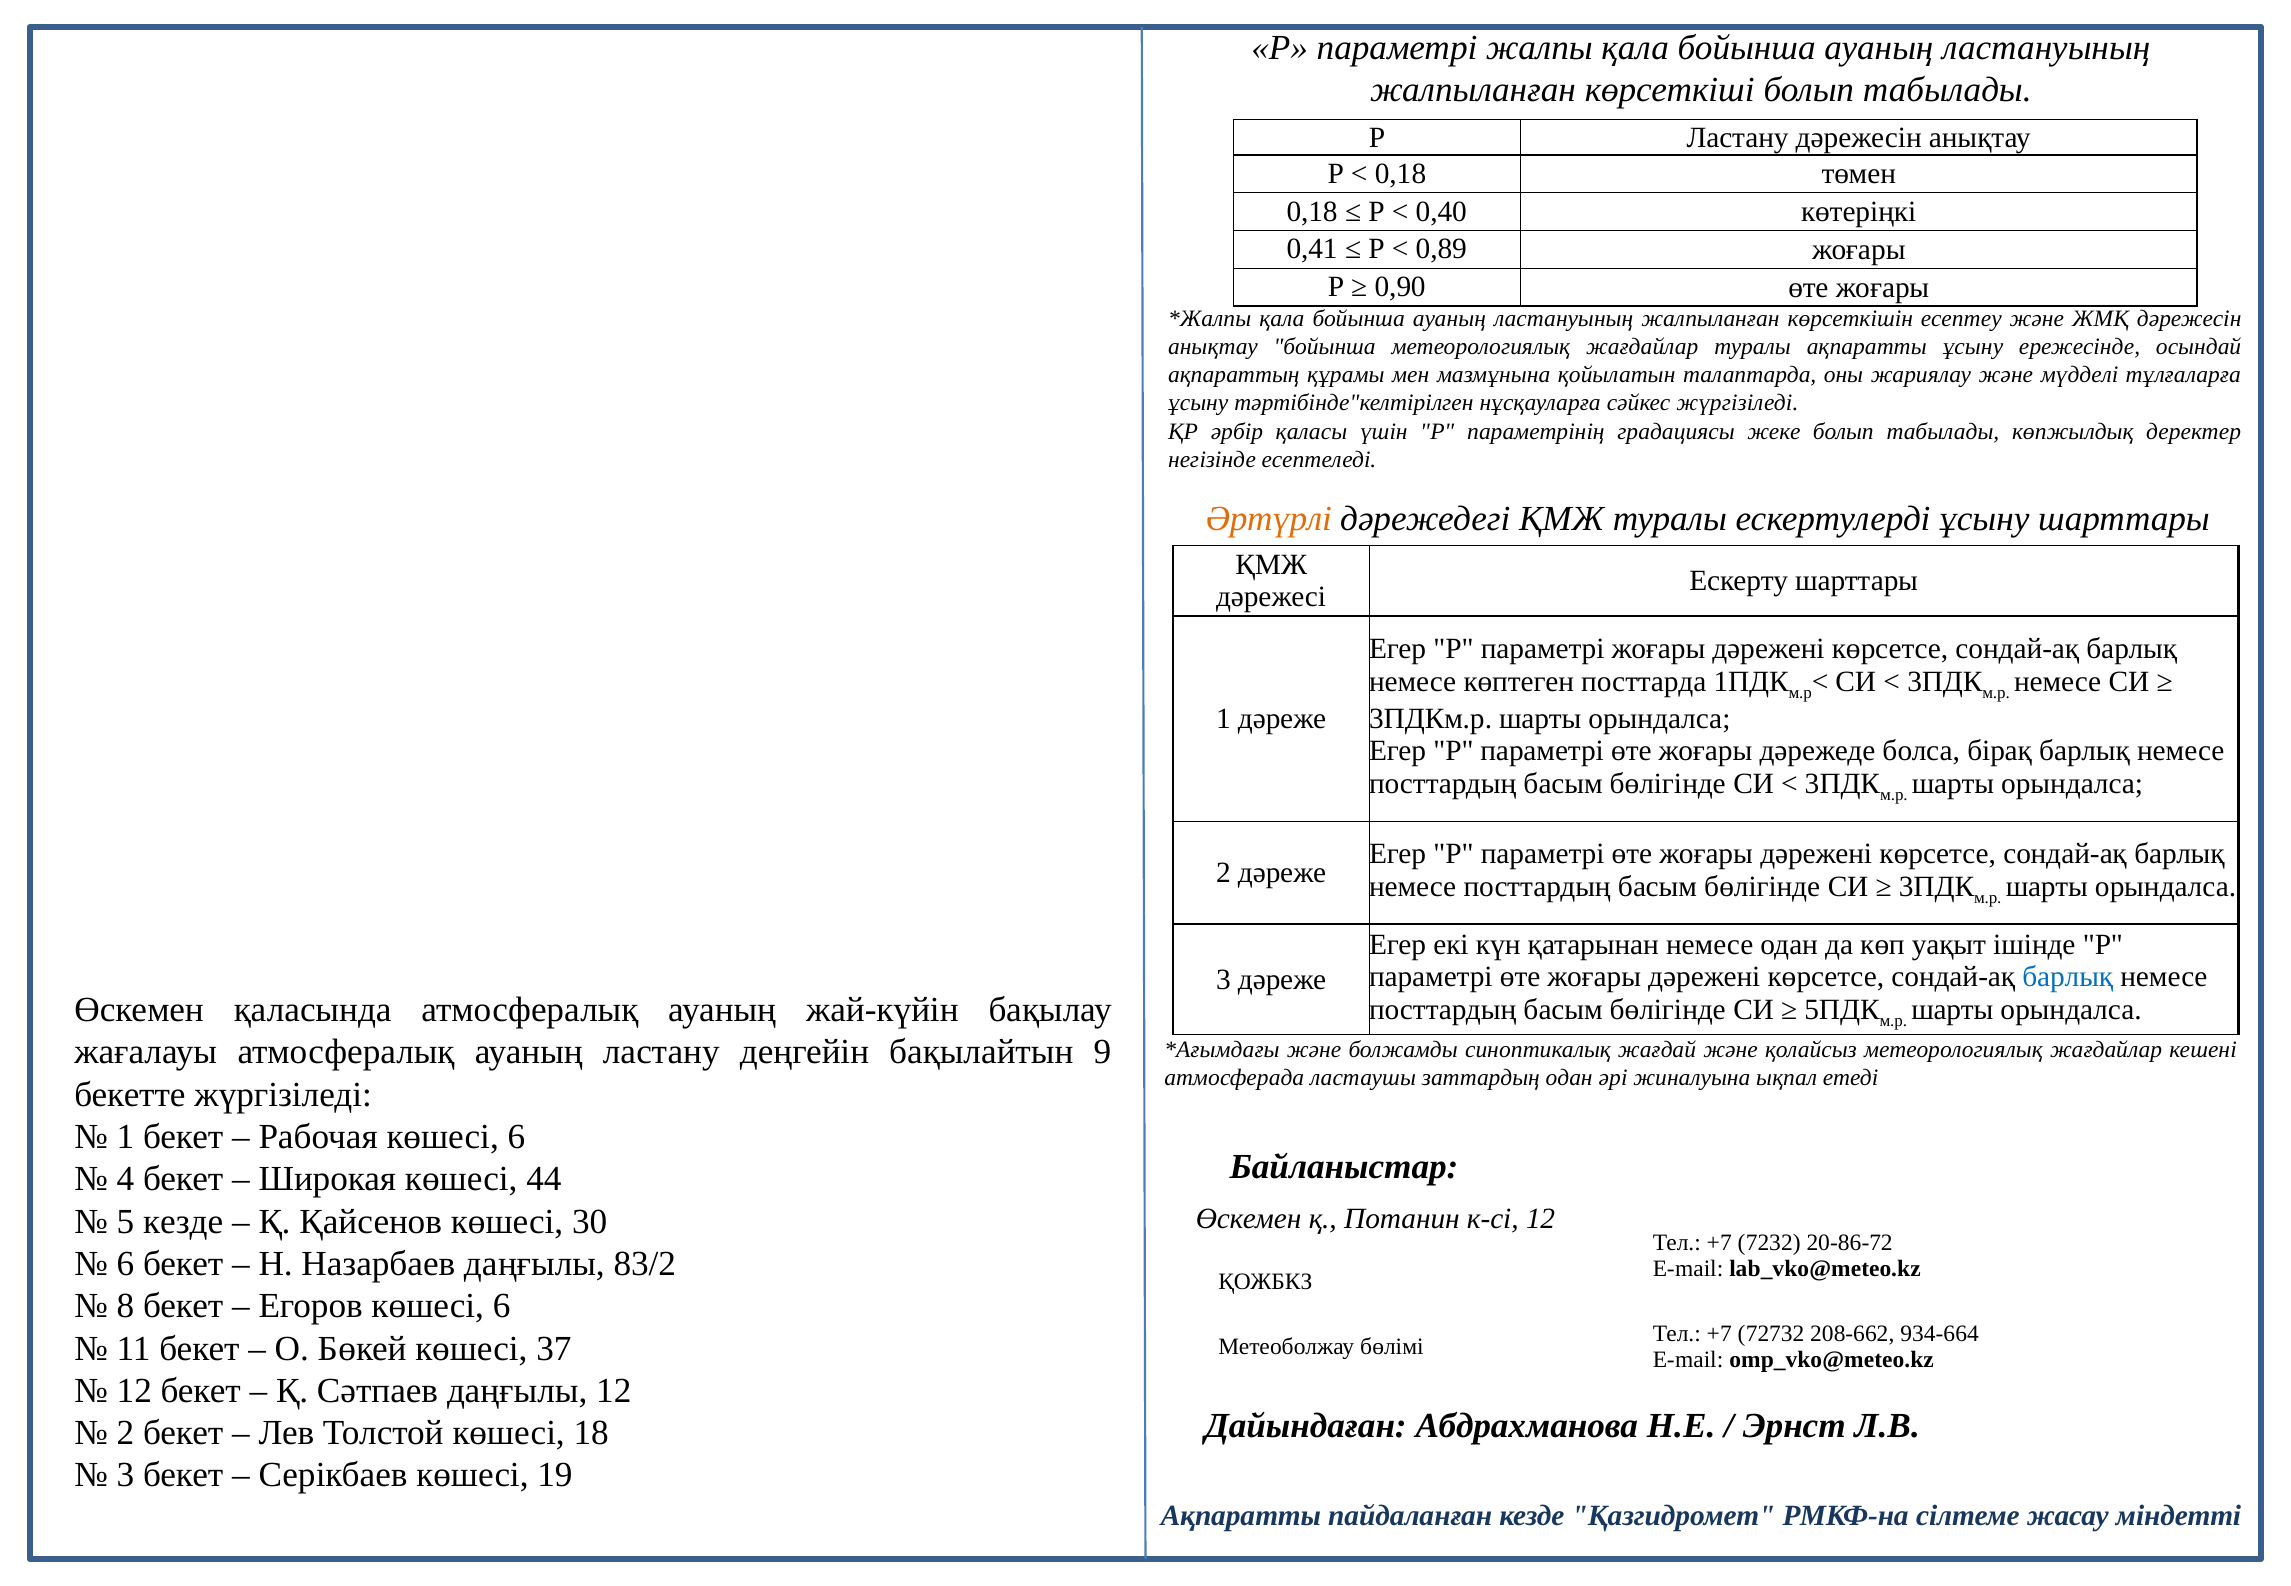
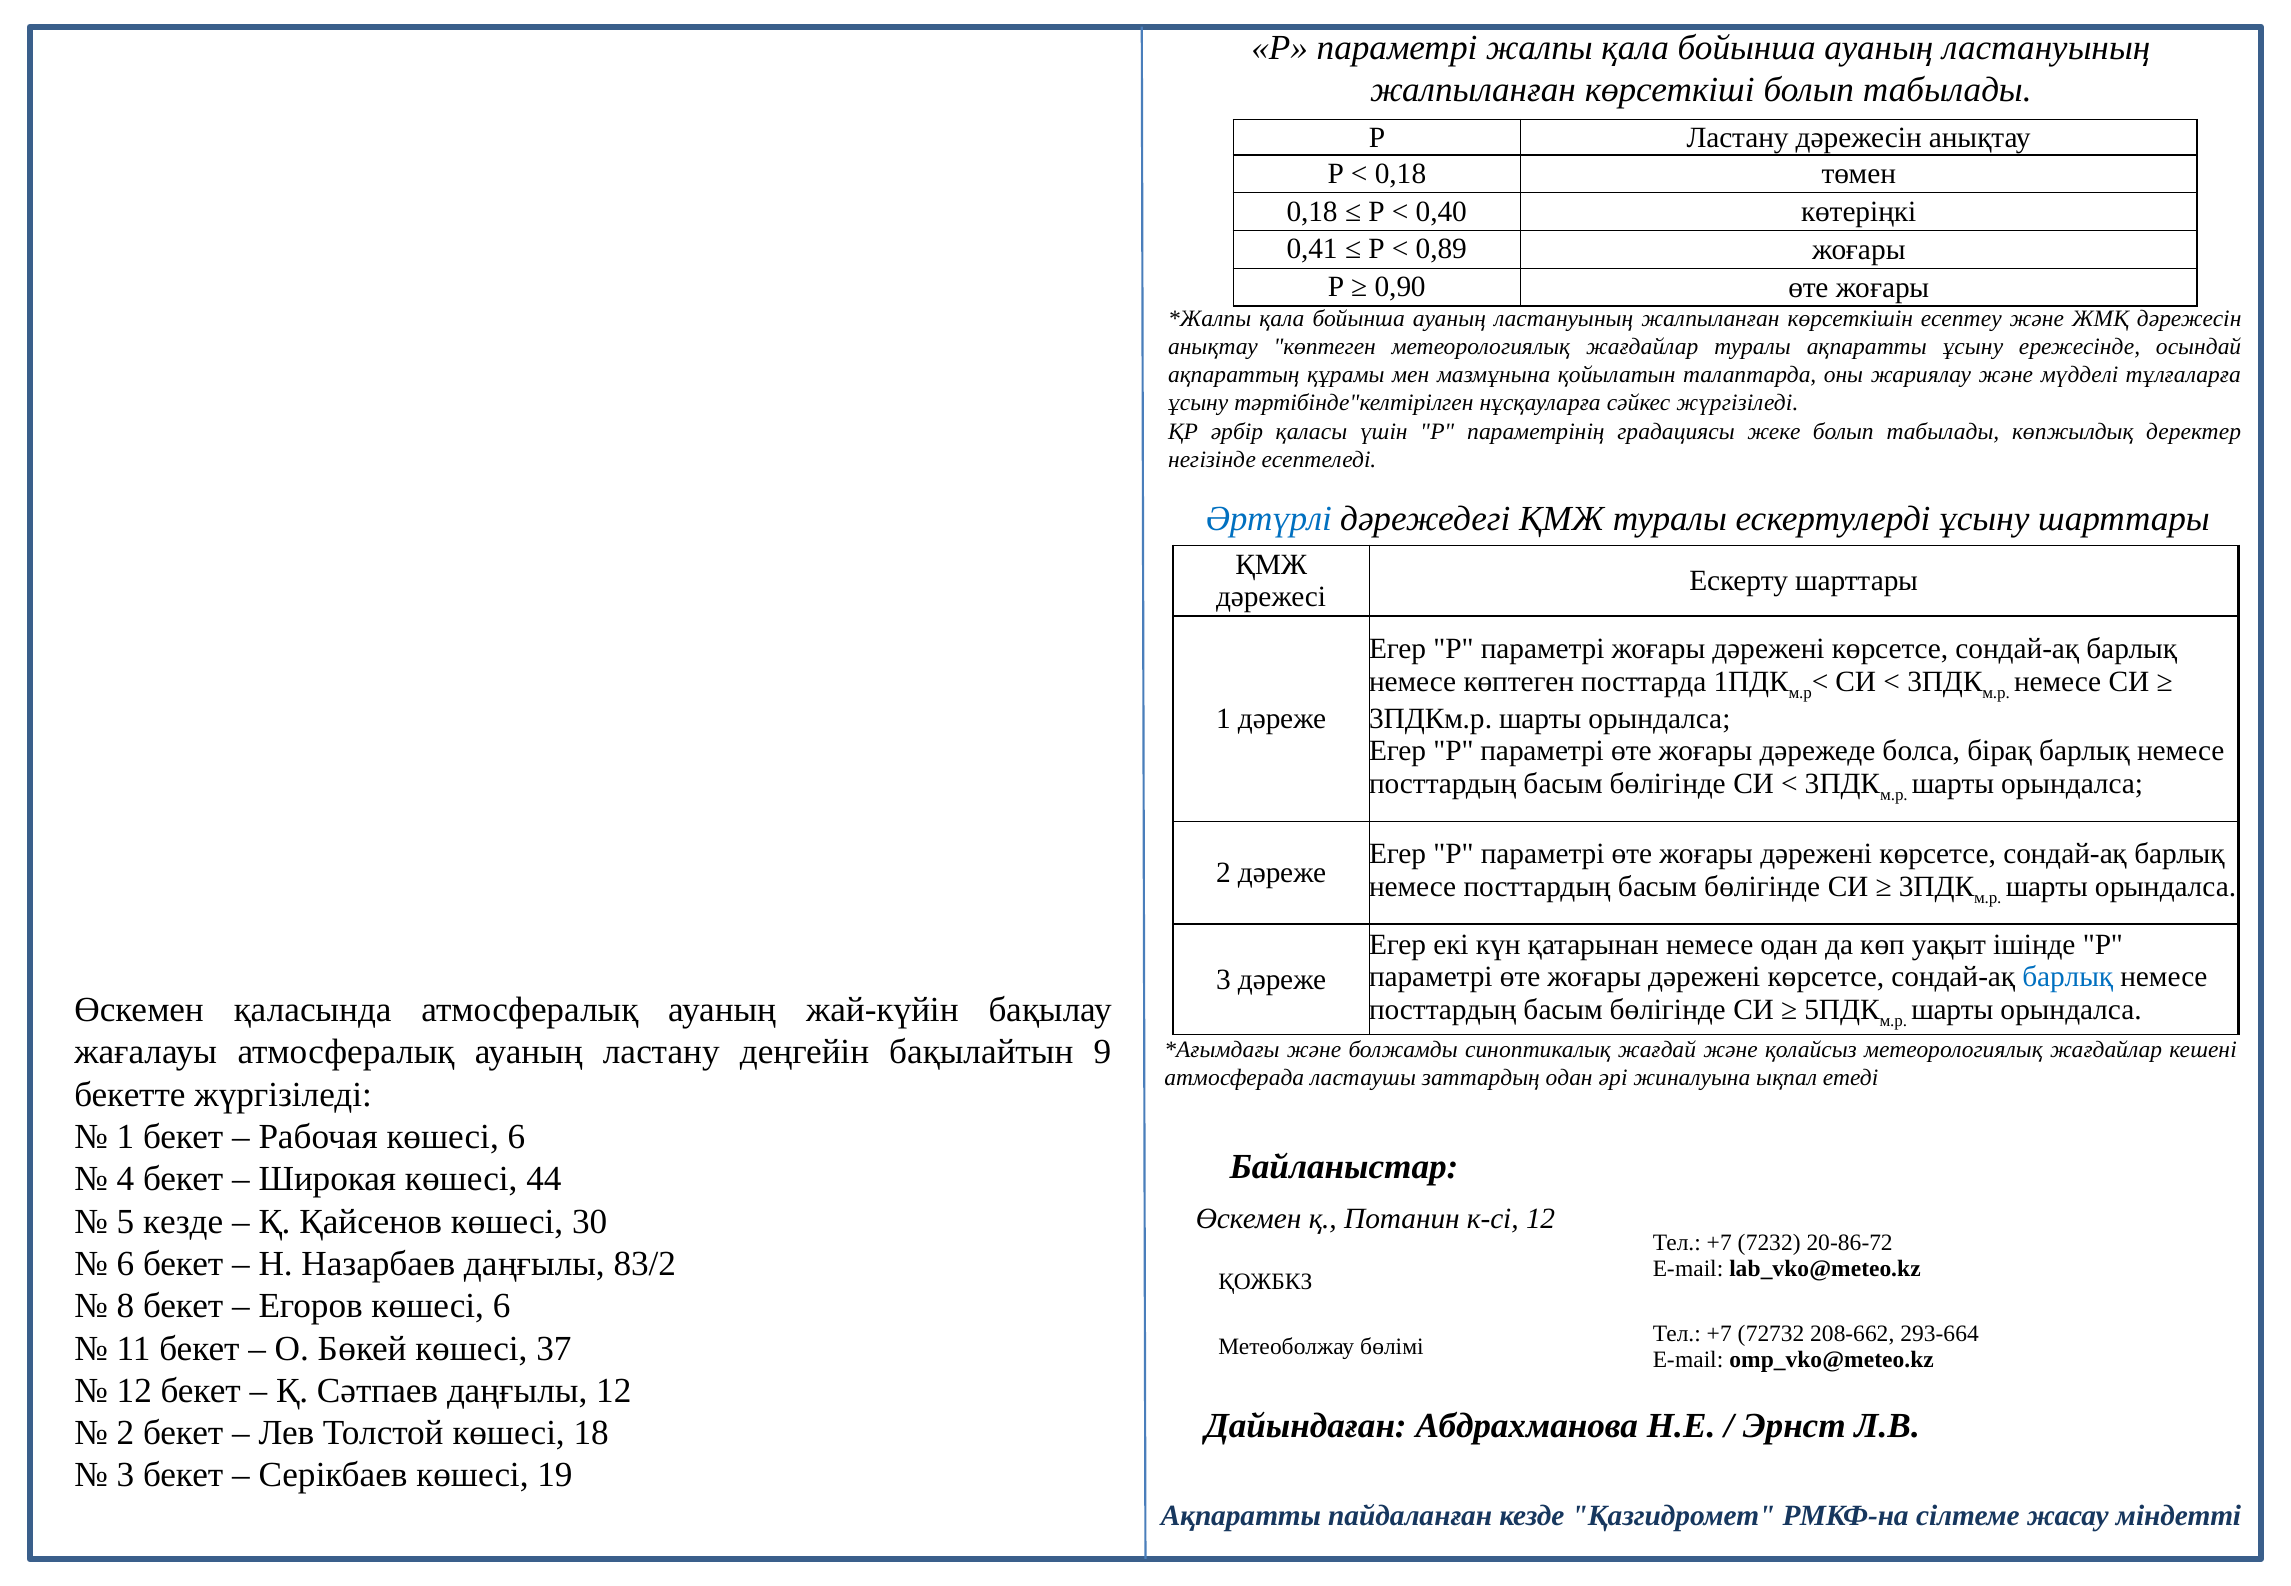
анықтау бойынша: бойынша -> көптеген (1325, 347)
Әртүрлі colour: orange -> blue (1269, 518)
934-664: 934-664 -> 293-664 (1940, 1334)
